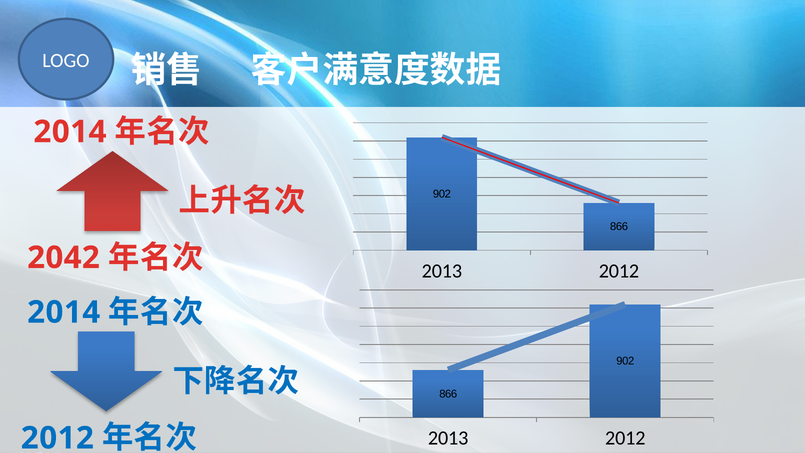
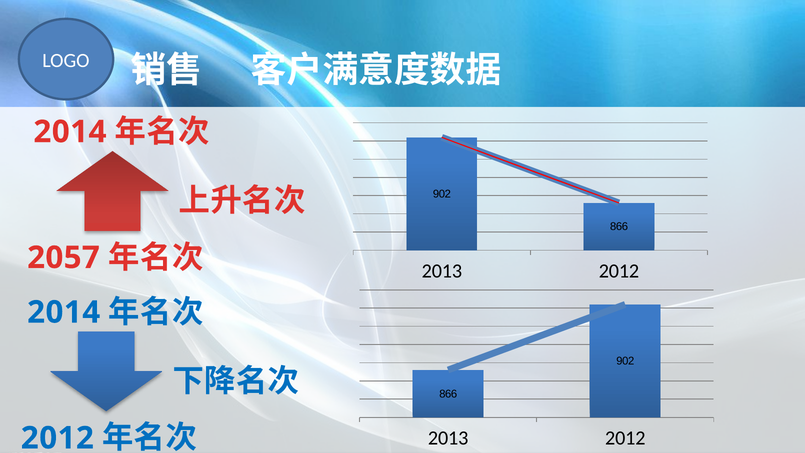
2042: 2042 -> 2057 (63, 258)
